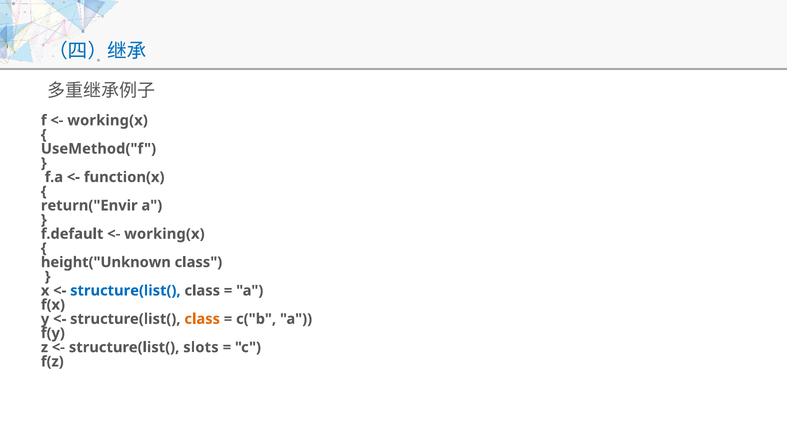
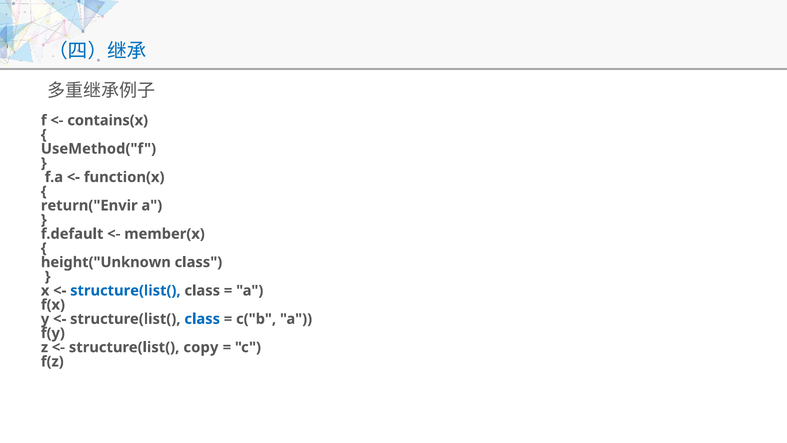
working(x: working(x -> contains(x (108, 120)
working(x: working(x -> member(x (165, 234)
class colour: orange -> blue (202, 319)
slots: slots -> copy (201, 347)
